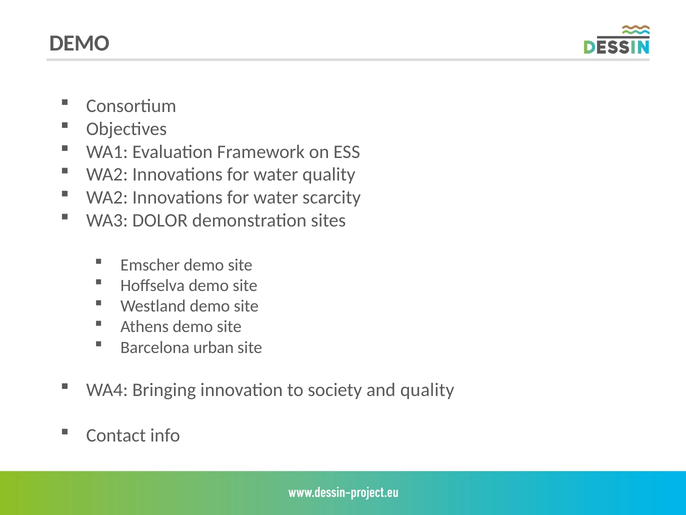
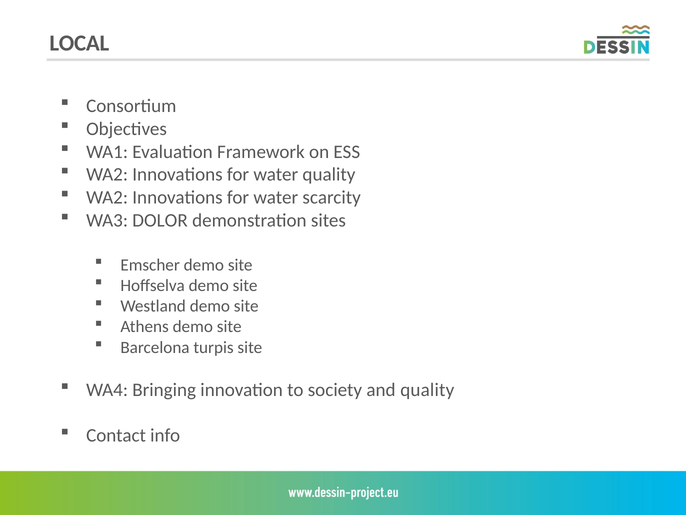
DEMO: DEMO -> LOCAL (79, 43)
urban: urban -> turpis (214, 347)
